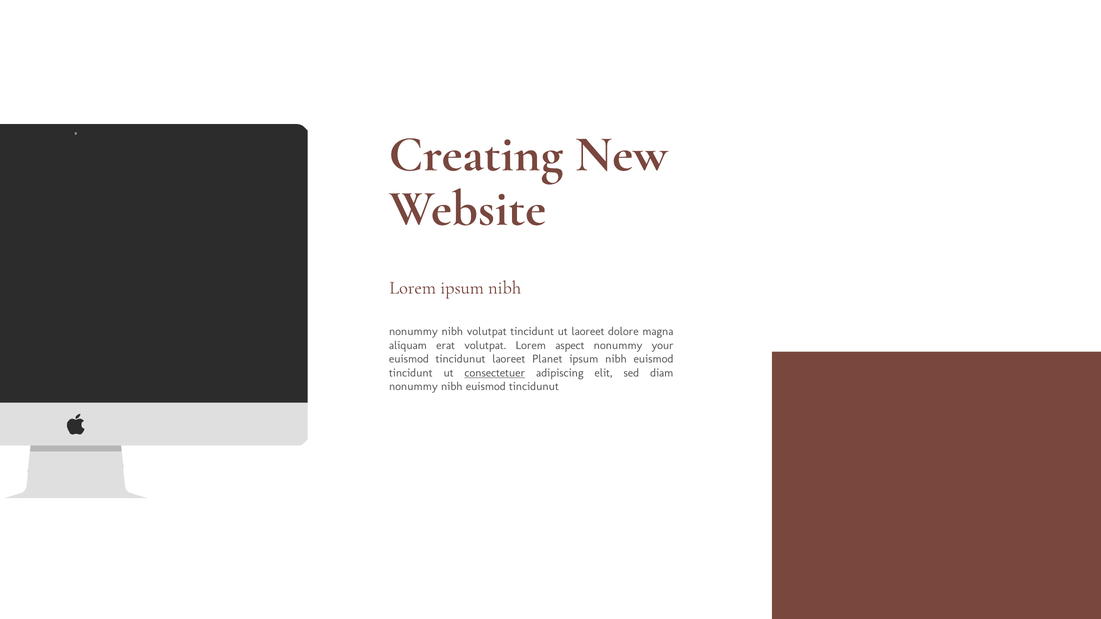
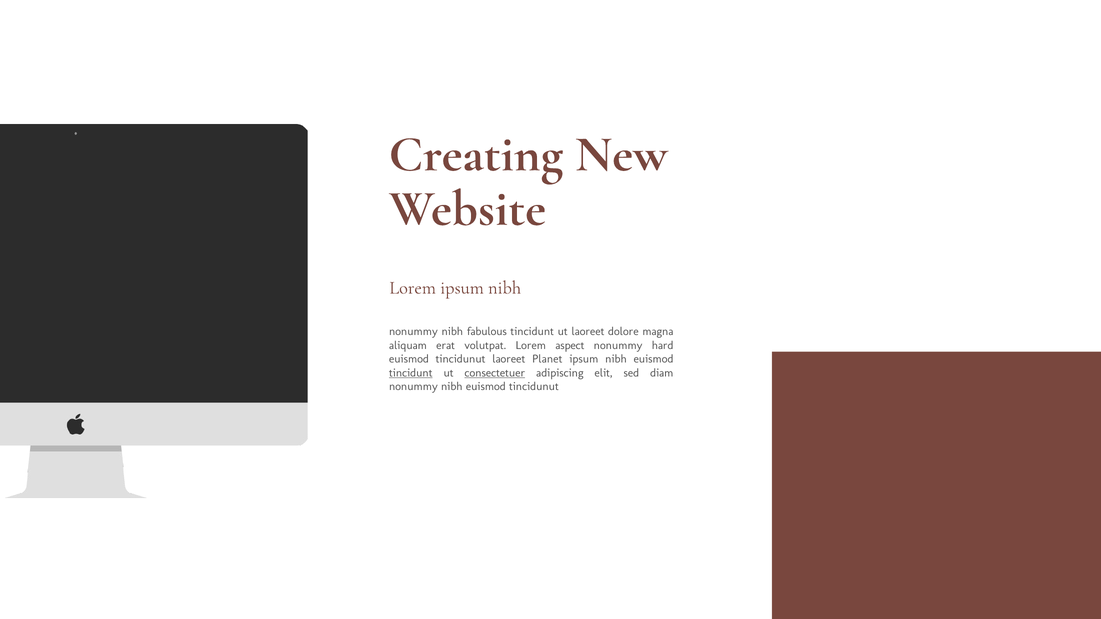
nibh volutpat: volutpat -> fabulous (487, 332)
your: your -> hard (663, 346)
tincidunt underline: none -> present (411, 373)
